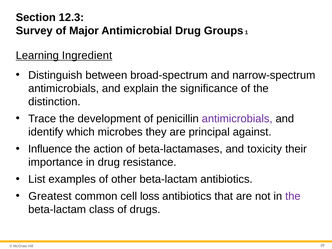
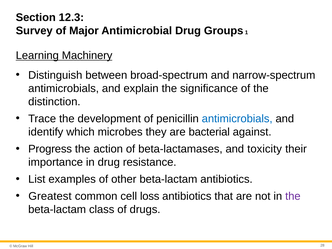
Ingredient: Ingredient -> Machinery (87, 55)
antimicrobials colour: purple -> blue (237, 119)
principal: principal -> bacterial (209, 132)
Influence: Influence -> Progress (50, 149)
